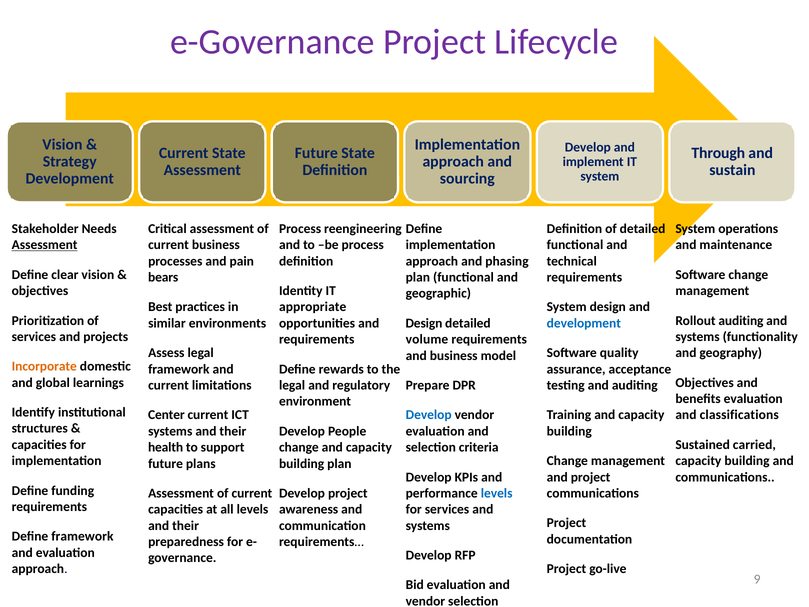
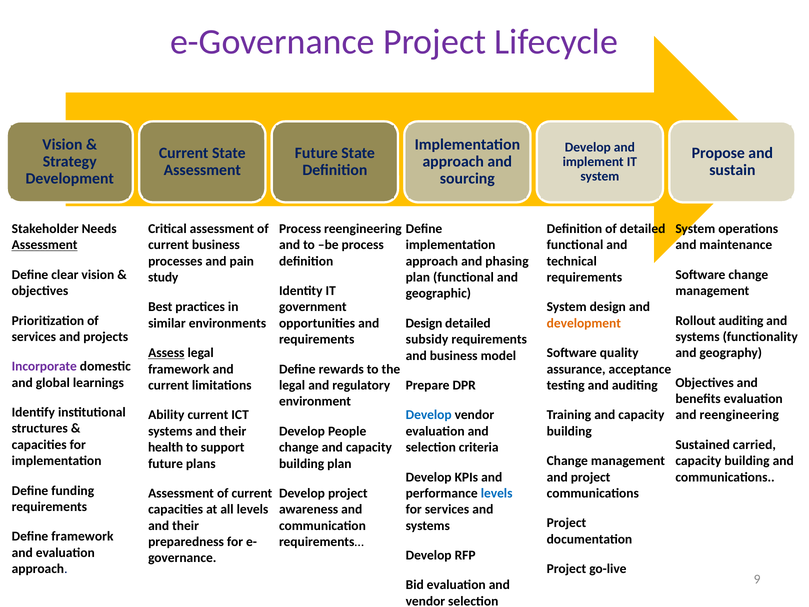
Through: Through -> Propose (718, 153)
bears: bears -> study (163, 277)
appropriate: appropriate -> government (313, 307)
development colour: blue -> orange (584, 323)
volume: volume -> subsidy (427, 339)
Assess underline: none -> present (166, 353)
Incorporate colour: orange -> purple (44, 366)
Center: Center -> Ability (166, 415)
and classifications: classifications -> reengineering (739, 415)
